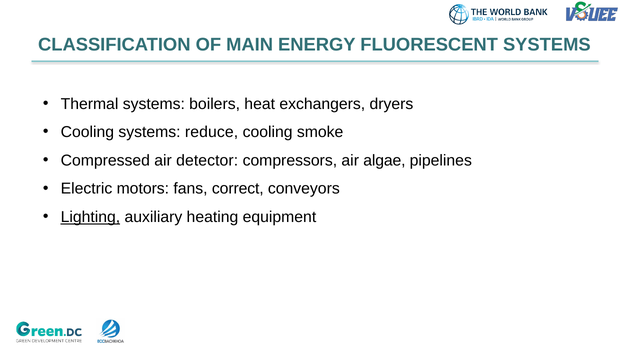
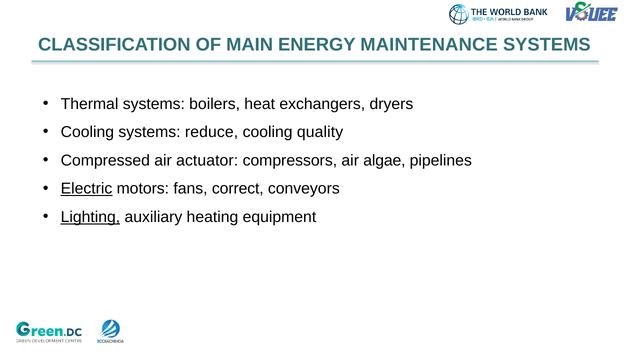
FLUORESCENT: FLUORESCENT -> MAINTENANCE (429, 45)
smoke: smoke -> quality (320, 132)
detector: detector -> actuator (207, 161)
Electric underline: none -> present (86, 189)
